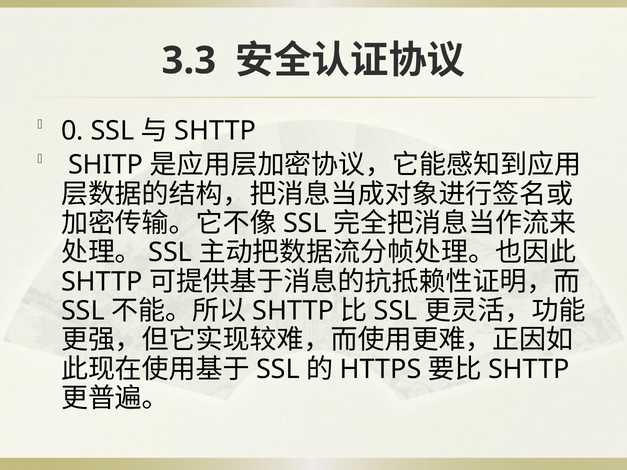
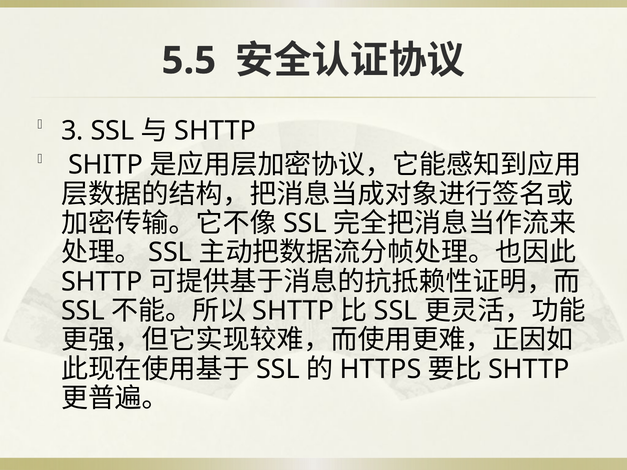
3.3: 3.3 -> 5.5 (189, 61)
0: 0 -> 3 (72, 131)
